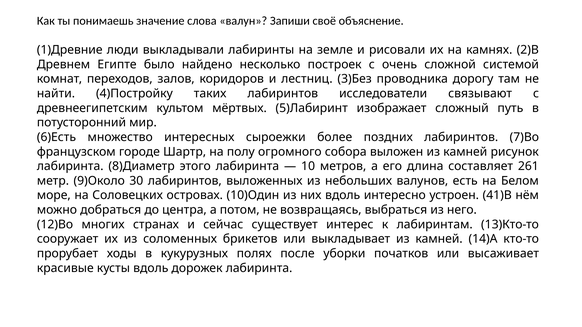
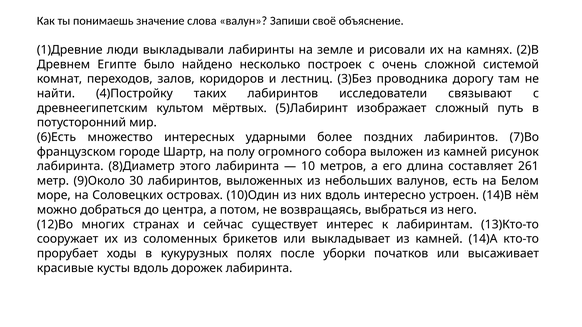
сыроежки: сыроежки -> ударными (276, 137)
41)В: 41)В -> 14)В (497, 196)
